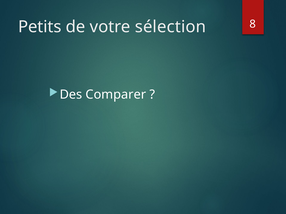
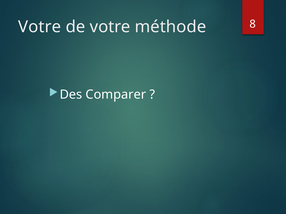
Petits: Petits -> Votre (40, 27)
sélection: sélection -> méthode (170, 27)
